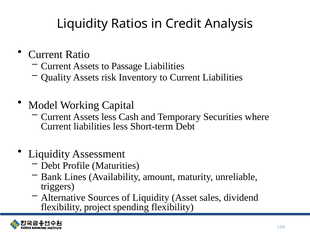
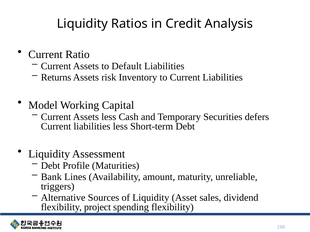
Passage: Passage -> Default (127, 66)
Quality: Quality -> Returns (56, 78)
where: where -> defers (257, 117)
